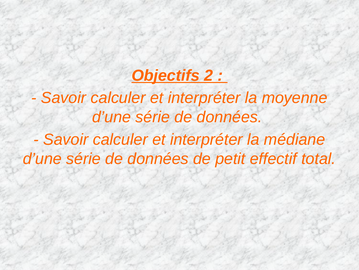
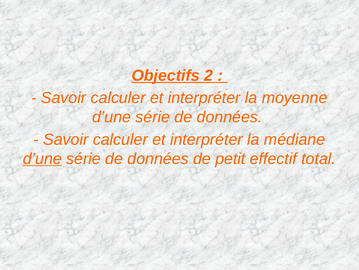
d’une underline: none -> present (42, 158)
